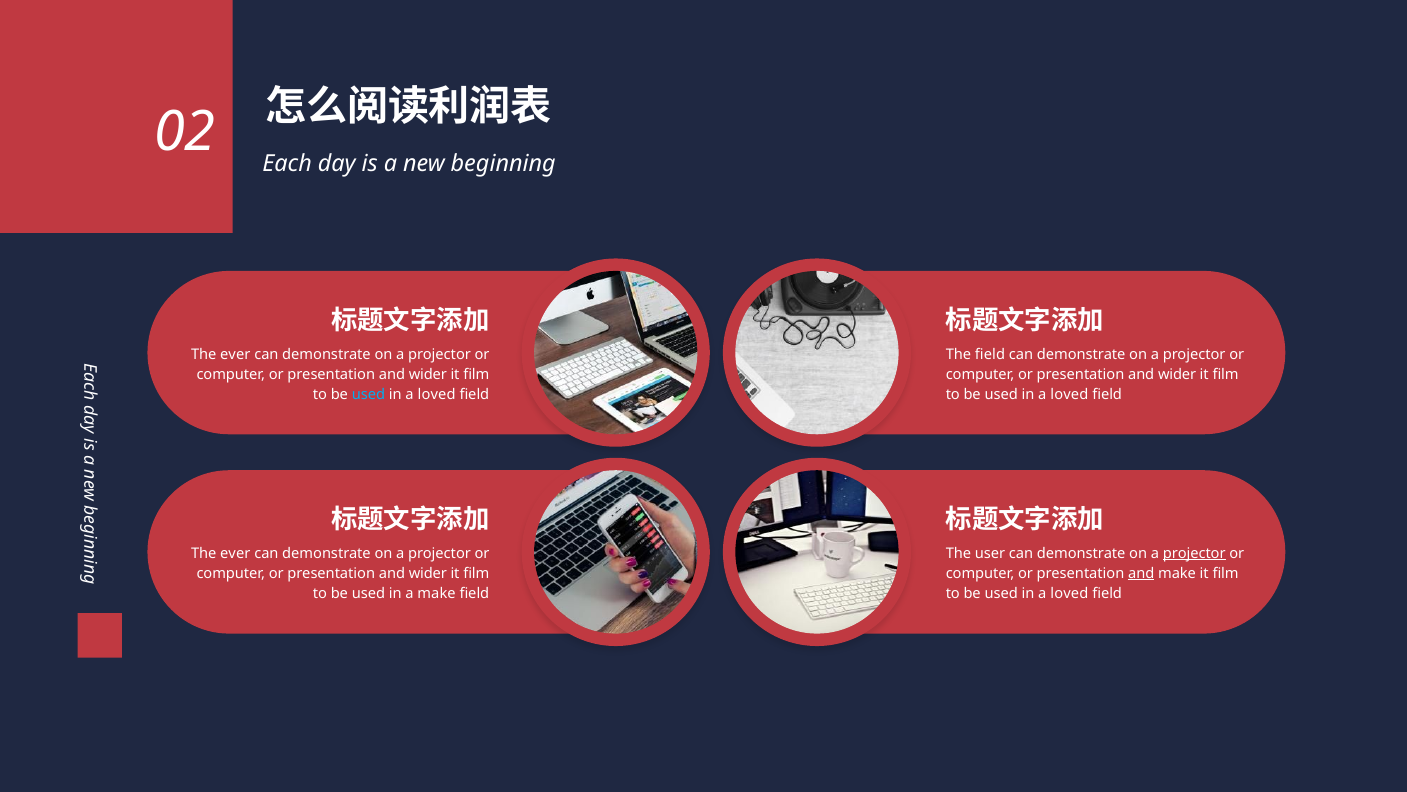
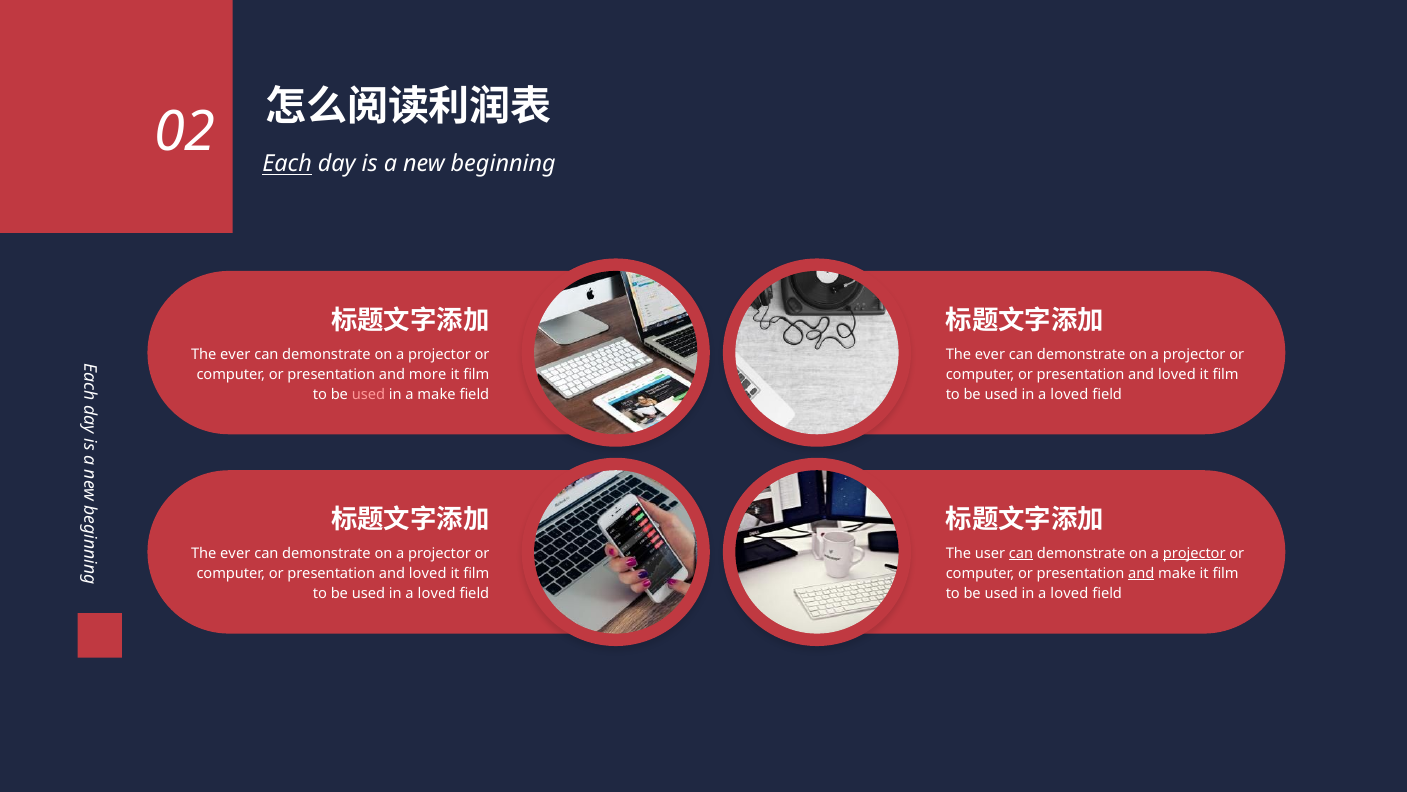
Each underline: none -> present (287, 164)
field: field -> ever (990, 355)
wider: wider -> more (428, 375)
wider: wider -> loved (1177, 375)
used colour: light blue -> pink (369, 395)
loved: loved -> make (437, 395)
can underline: none -> present (1021, 553)
wider: wider -> loved (428, 573)
make: make -> loved (437, 593)
